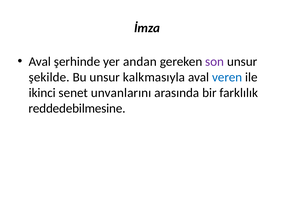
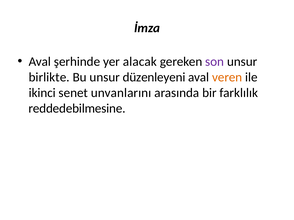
andan: andan -> alacak (140, 62)
şekilde: şekilde -> birlikte (49, 77)
kalkmasıyla: kalkmasıyla -> düzenleyeni (154, 77)
veren colour: blue -> orange (227, 77)
